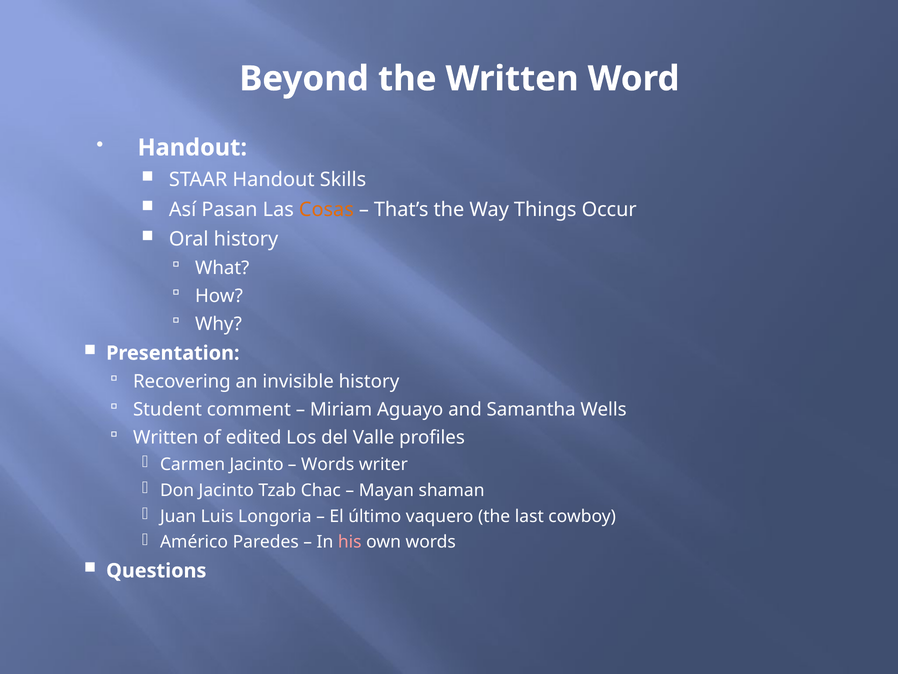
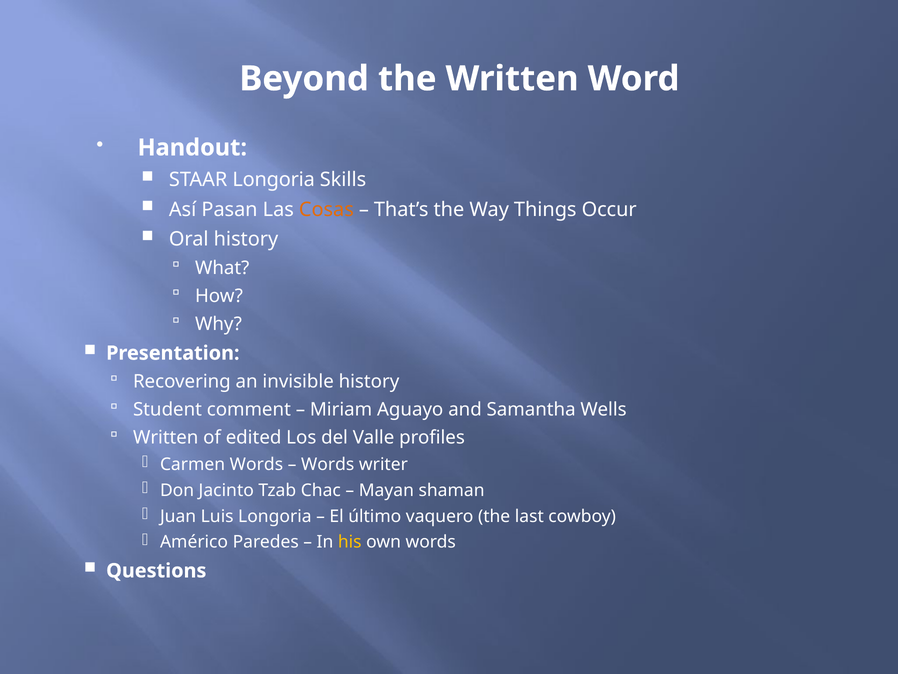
STAAR Handout: Handout -> Longoria (274, 179)
Carmen Jacinto: Jacinto -> Words (256, 464)
his colour: pink -> yellow (350, 542)
